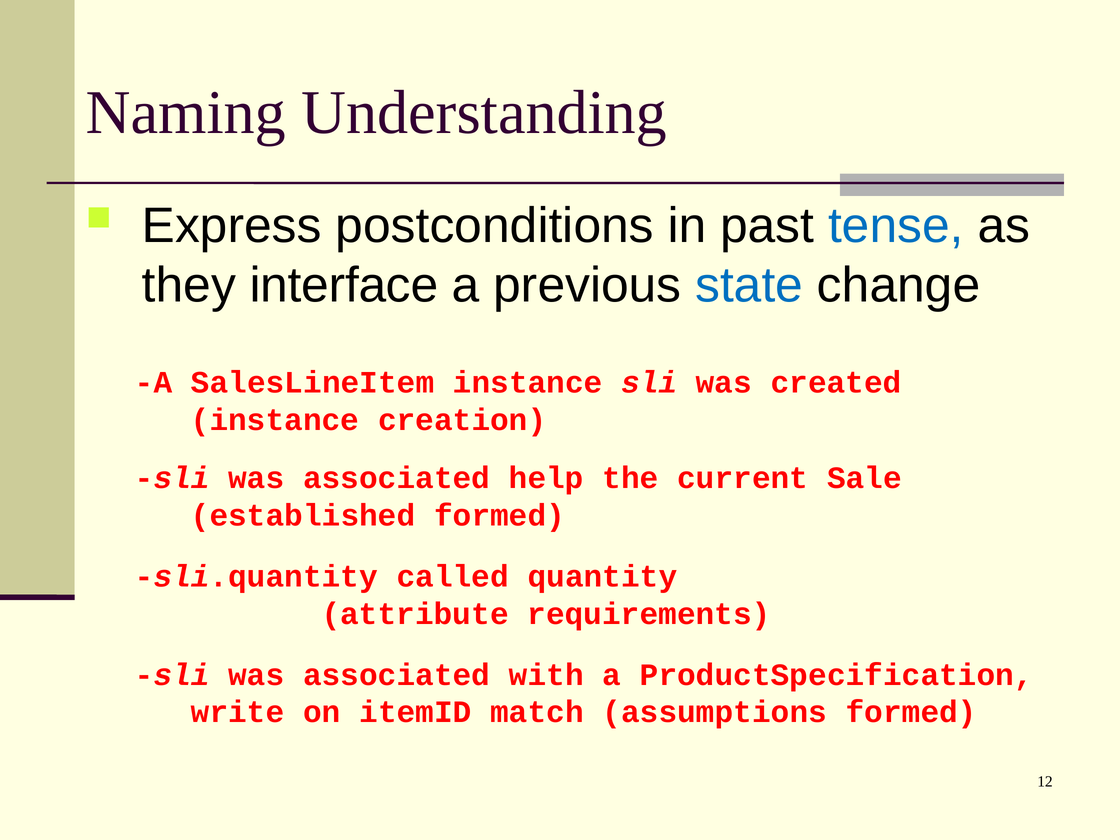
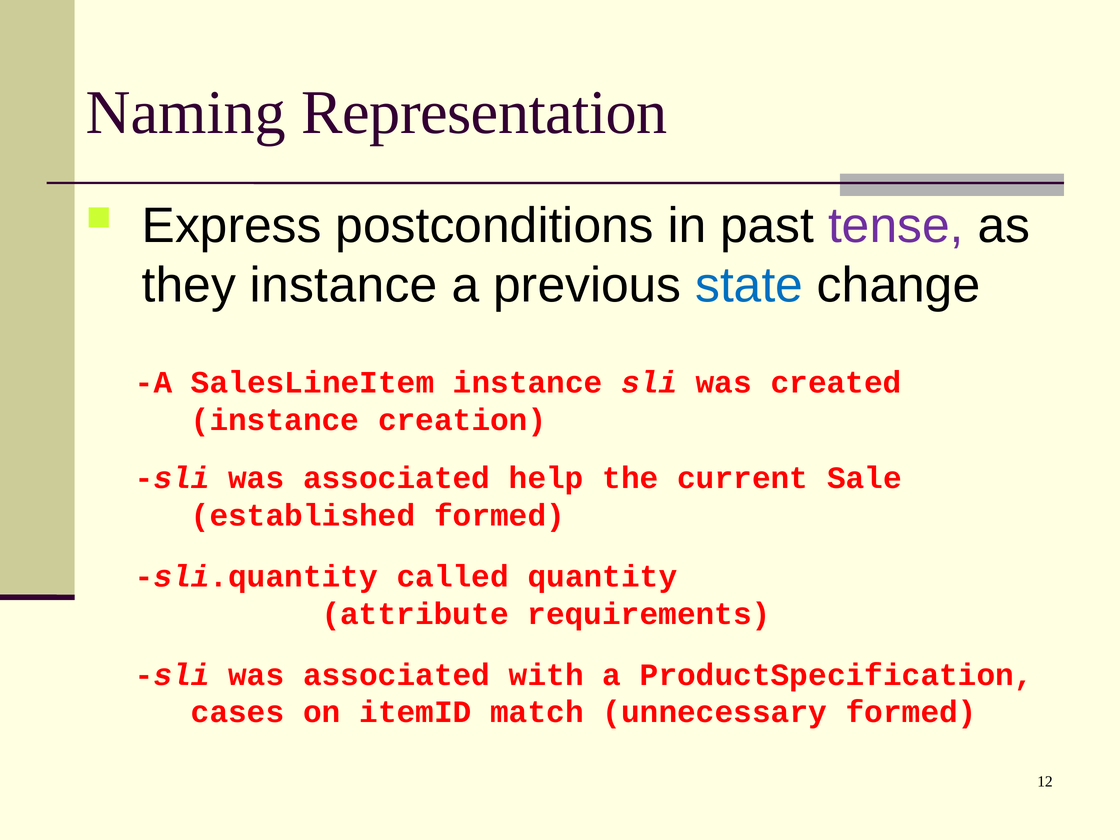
Understanding: Understanding -> Representation (484, 113)
tense colour: blue -> purple (896, 226)
they interface: interface -> instance (344, 285)
write: write -> cases (238, 712)
assumptions: assumptions -> unnecessary (715, 712)
